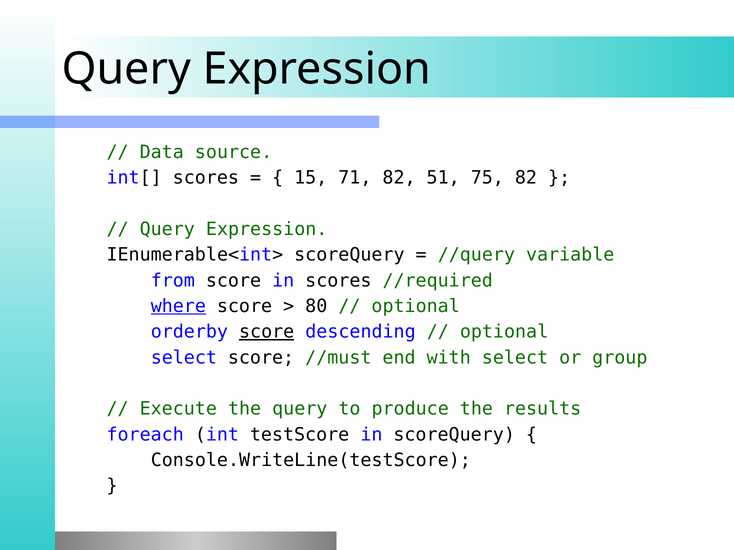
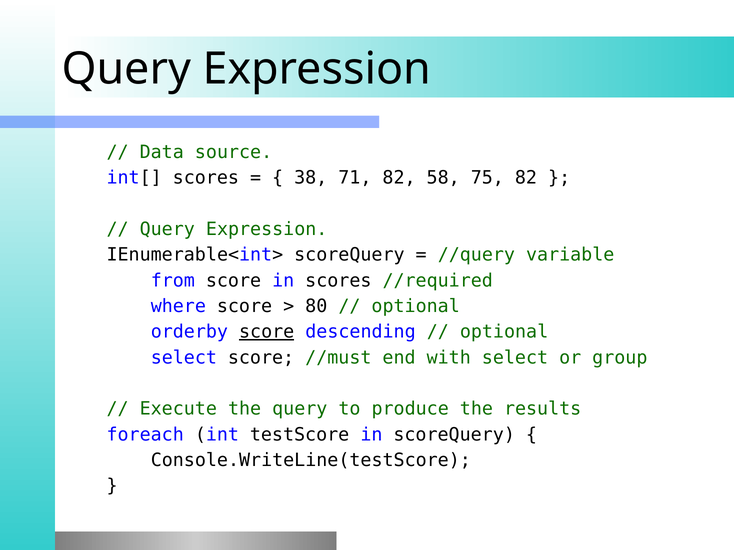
15: 15 -> 38 (311, 178)
51: 51 -> 58 (443, 178)
where underline: present -> none (178, 306)
